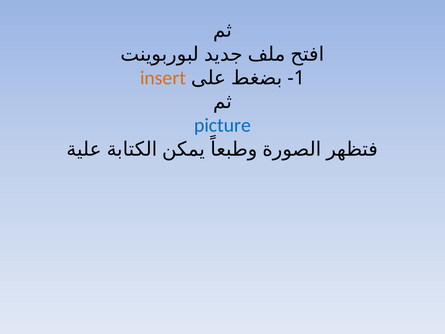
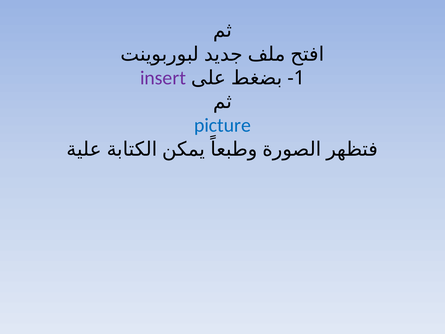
insert colour: orange -> purple (163, 78)
